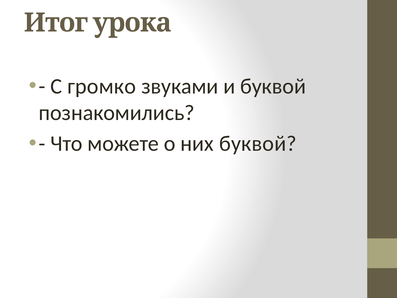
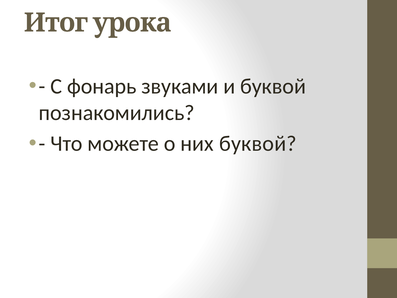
громко: громко -> фонарь (102, 86)
